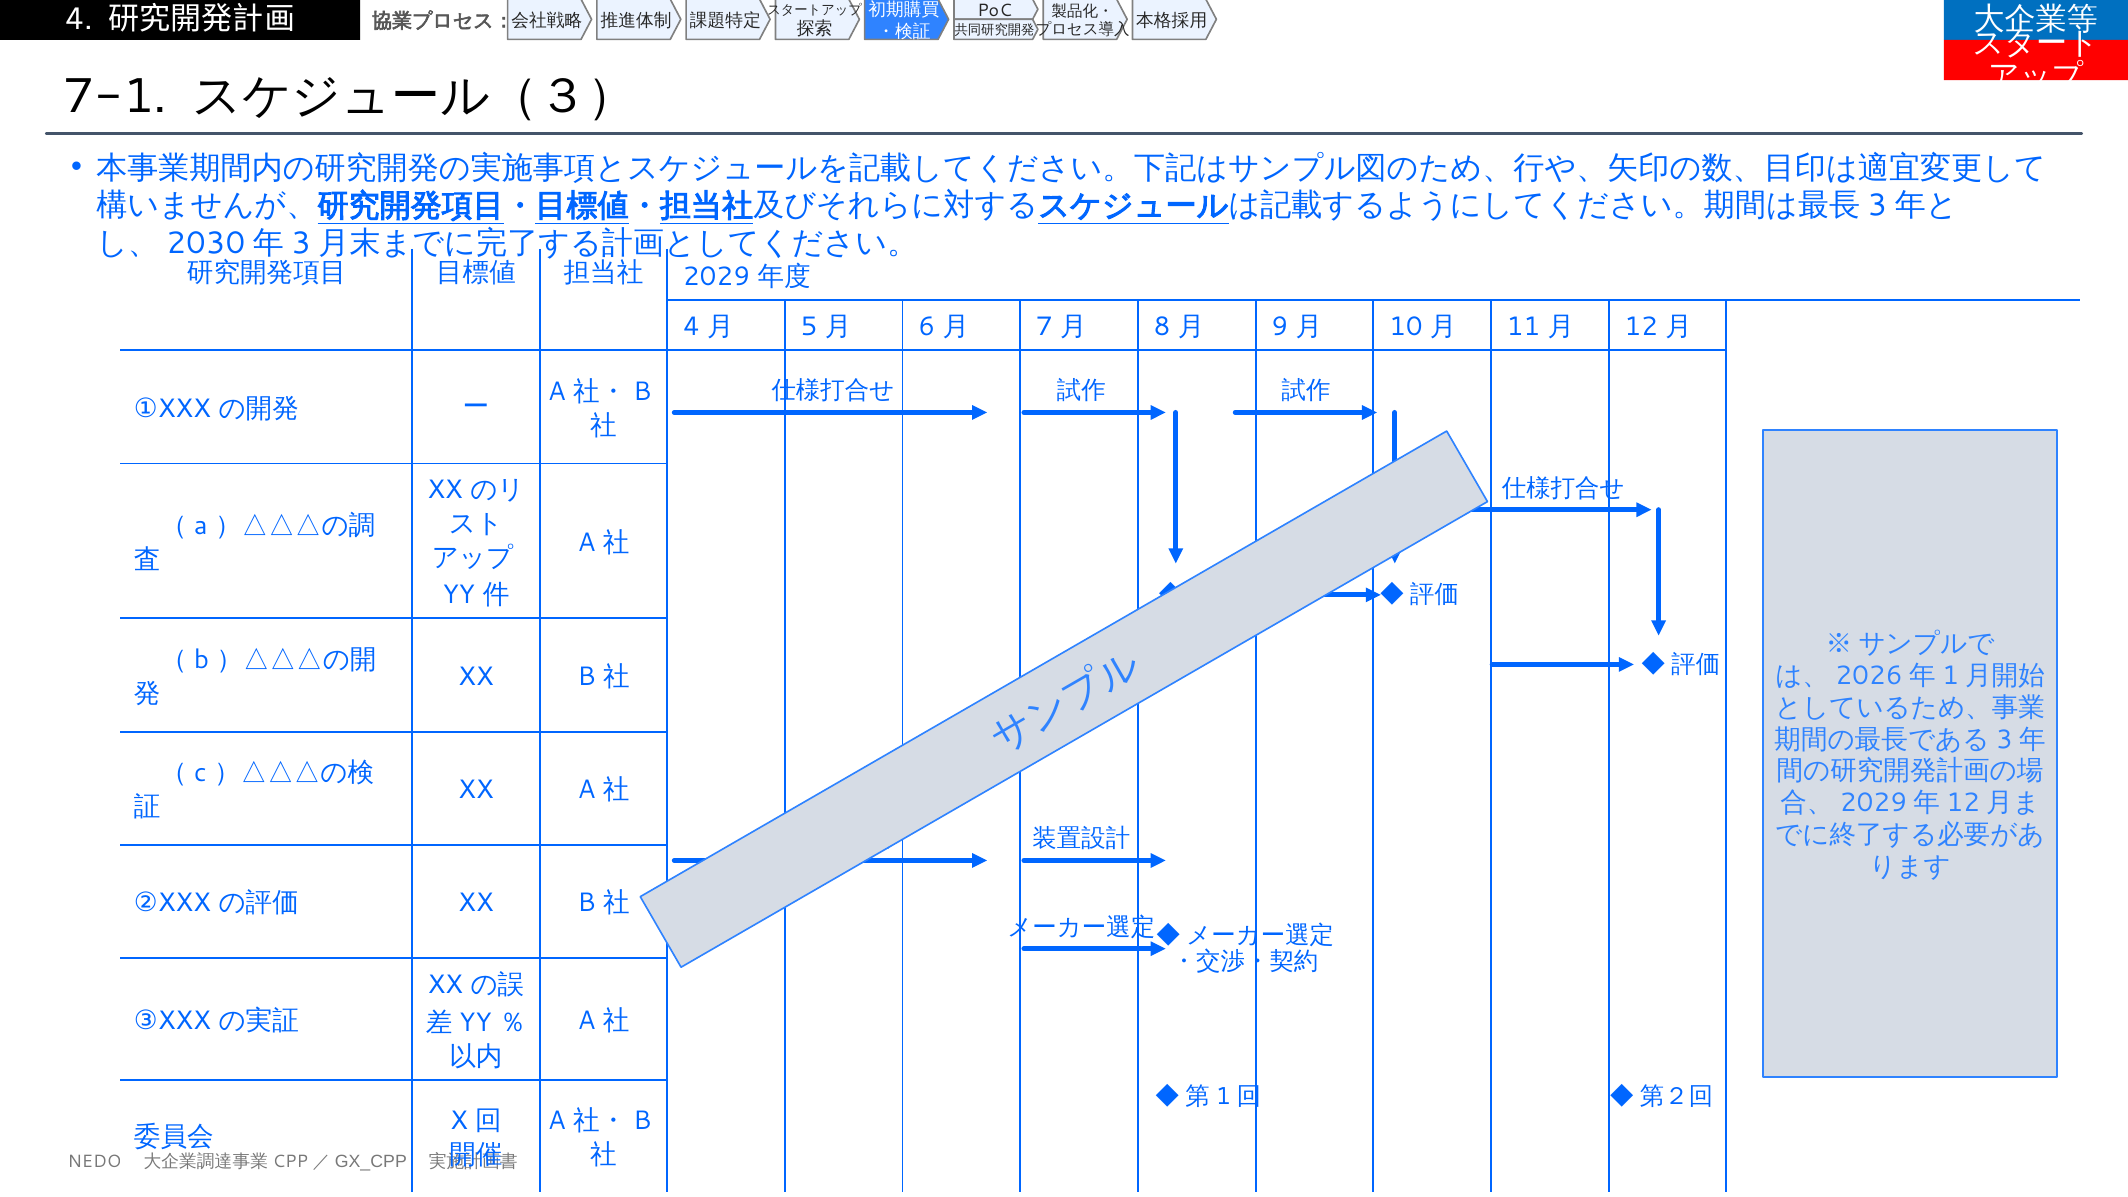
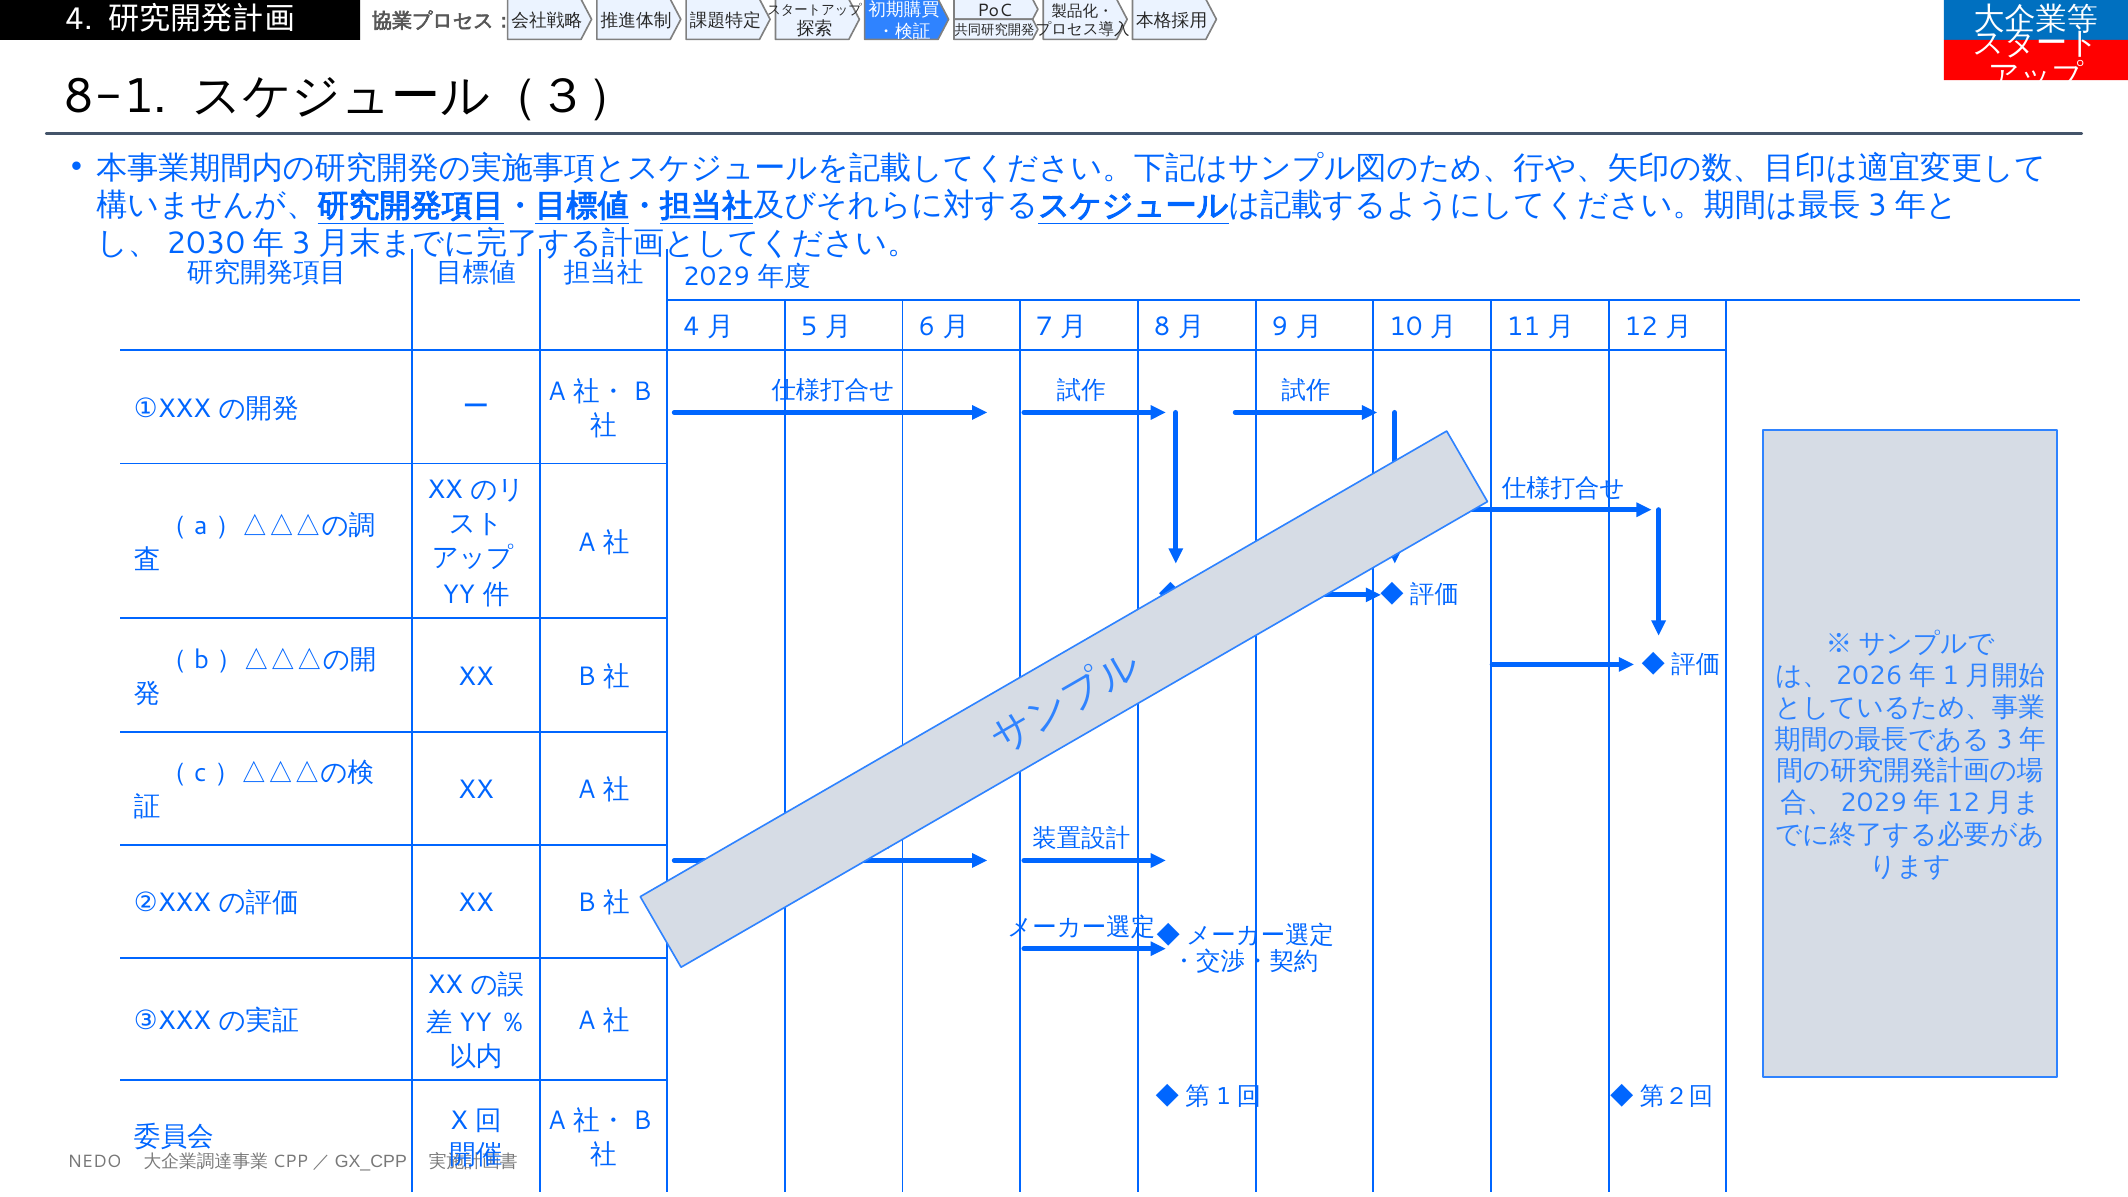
7-1: 7-1 -> 8-1 (115, 96)
